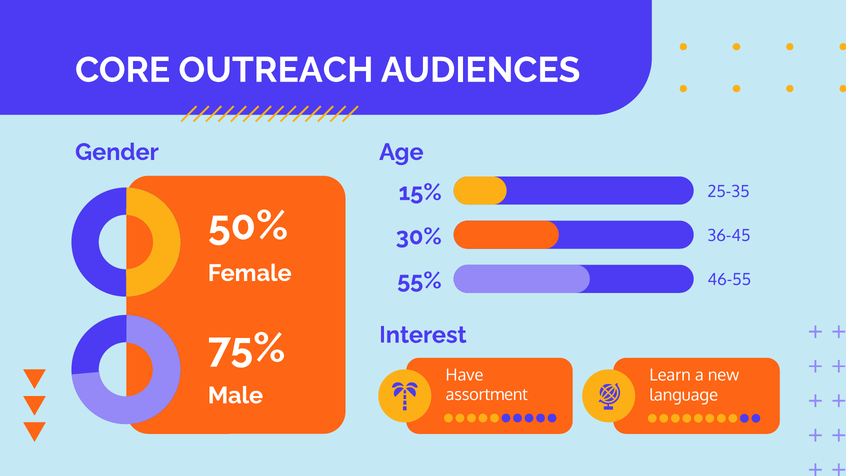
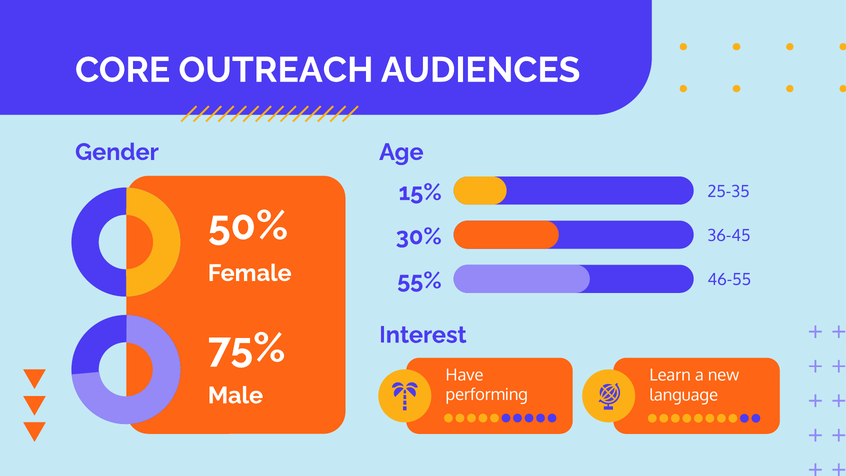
assortment: assortment -> performing (487, 395)
